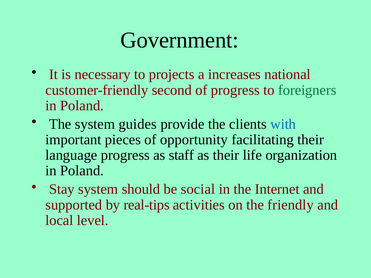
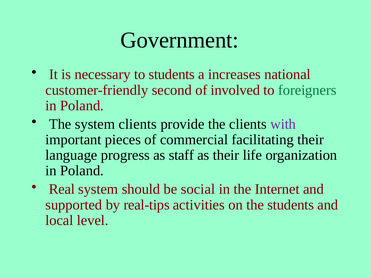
to projects: projects -> students (172, 74)
of progress: progress -> involved (235, 90)
system guides: guides -> clients (138, 124)
with colour: blue -> purple (283, 124)
opportunity: opportunity -> commercial (194, 140)
Stay: Stay -> Real (62, 189)
the friendly: friendly -> students (291, 205)
